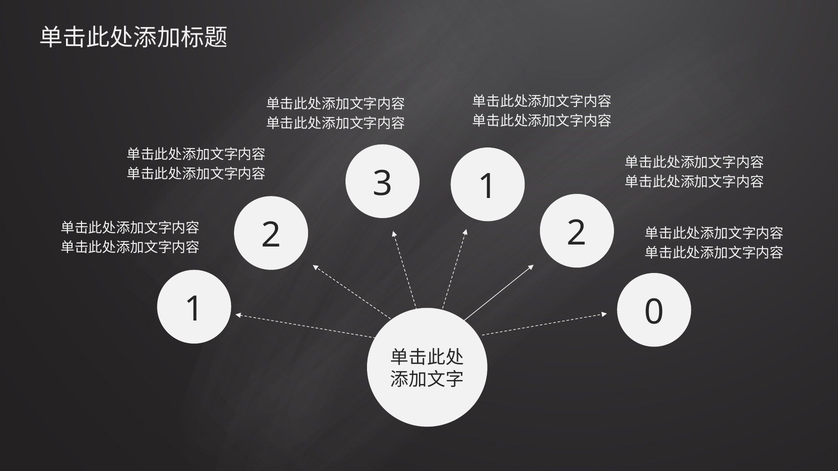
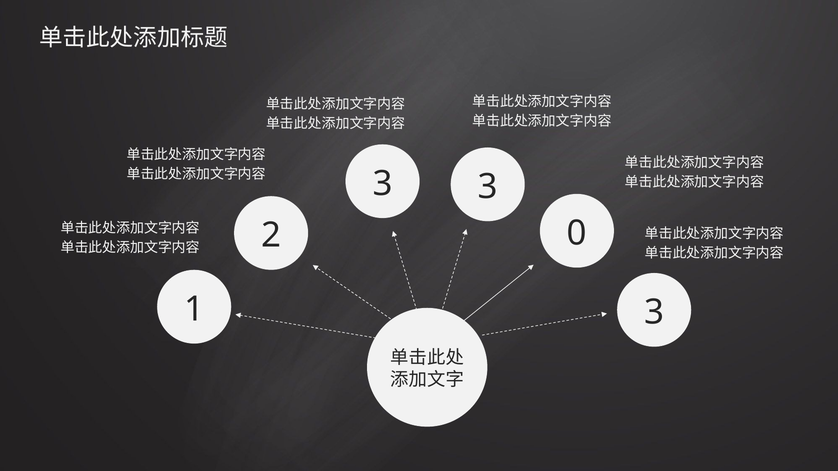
3 1: 1 -> 3 (488, 187)
2 2: 2 -> 0 (577, 233)
1 0: 0 -> 3 (654, 313)
